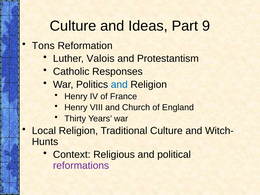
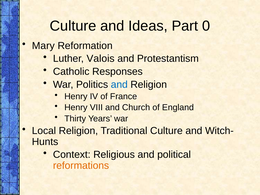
9: 9 -> 0 (206, 26)
Tons: Tons -> Mary (43, 46)
reformations colour: purple -> orange (81, 166)
